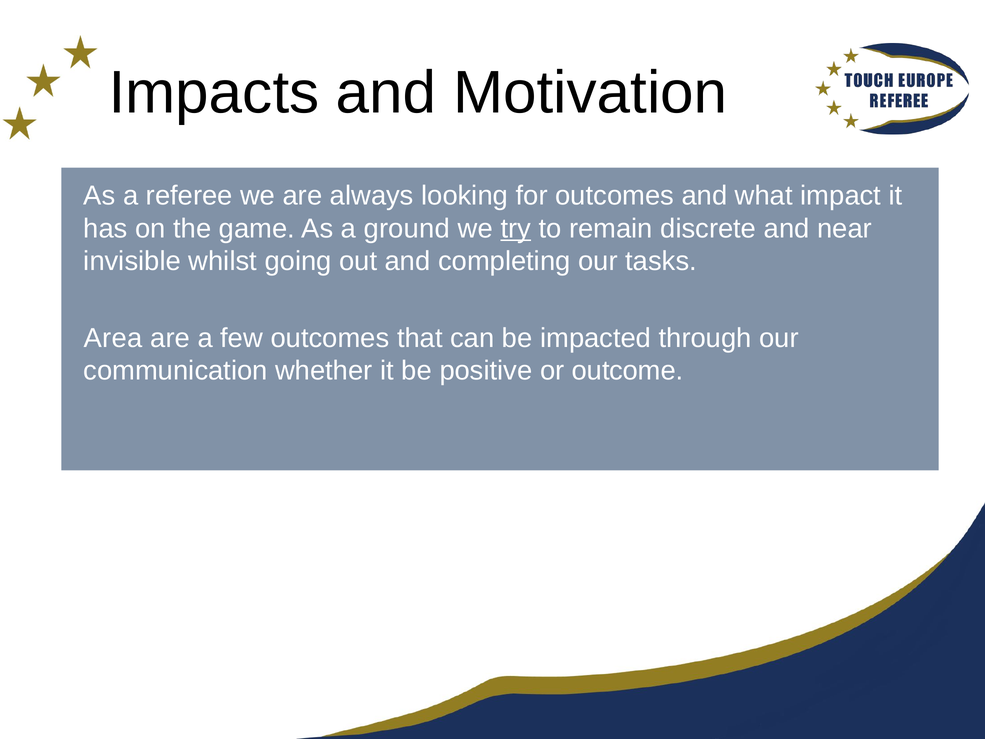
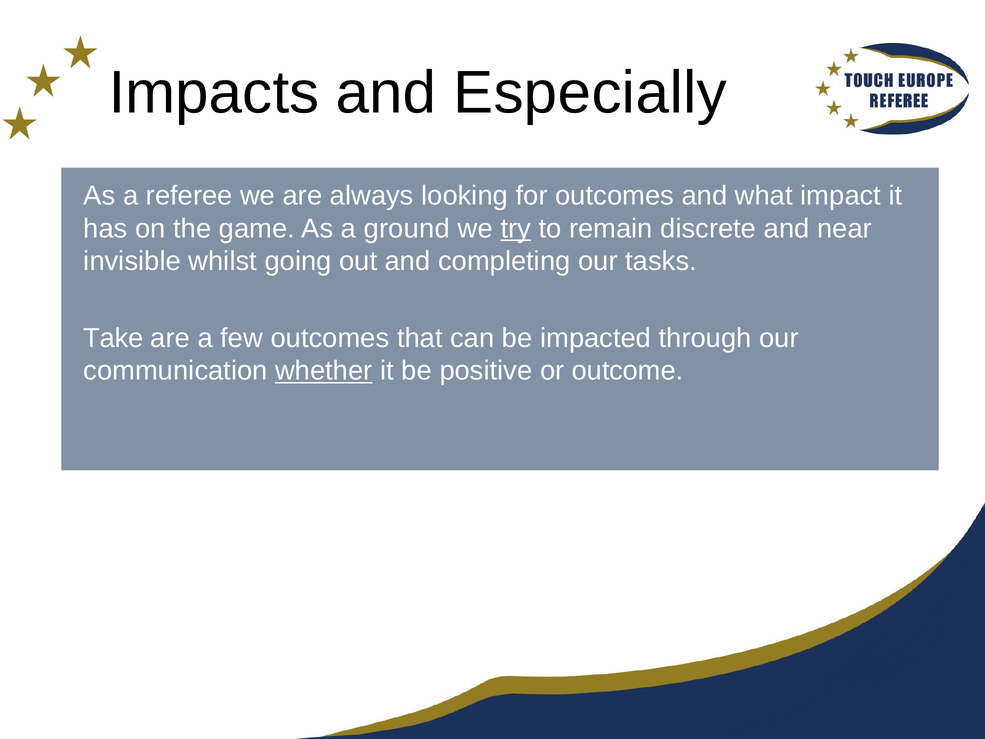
Motivation: Motivation -> Especially (590, 93)
Area: Area -> Take (113, 338)
whether underline: none -> present (324, 371)
